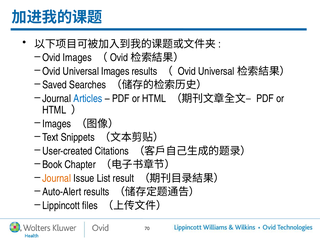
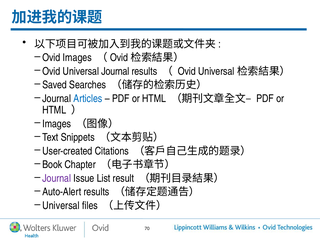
Universal Images: Images -> Journal (115, 71)
Journal colour: orange -> purple (57, 178)
Lippincott: Lippincott -> Universal (61, 206)
